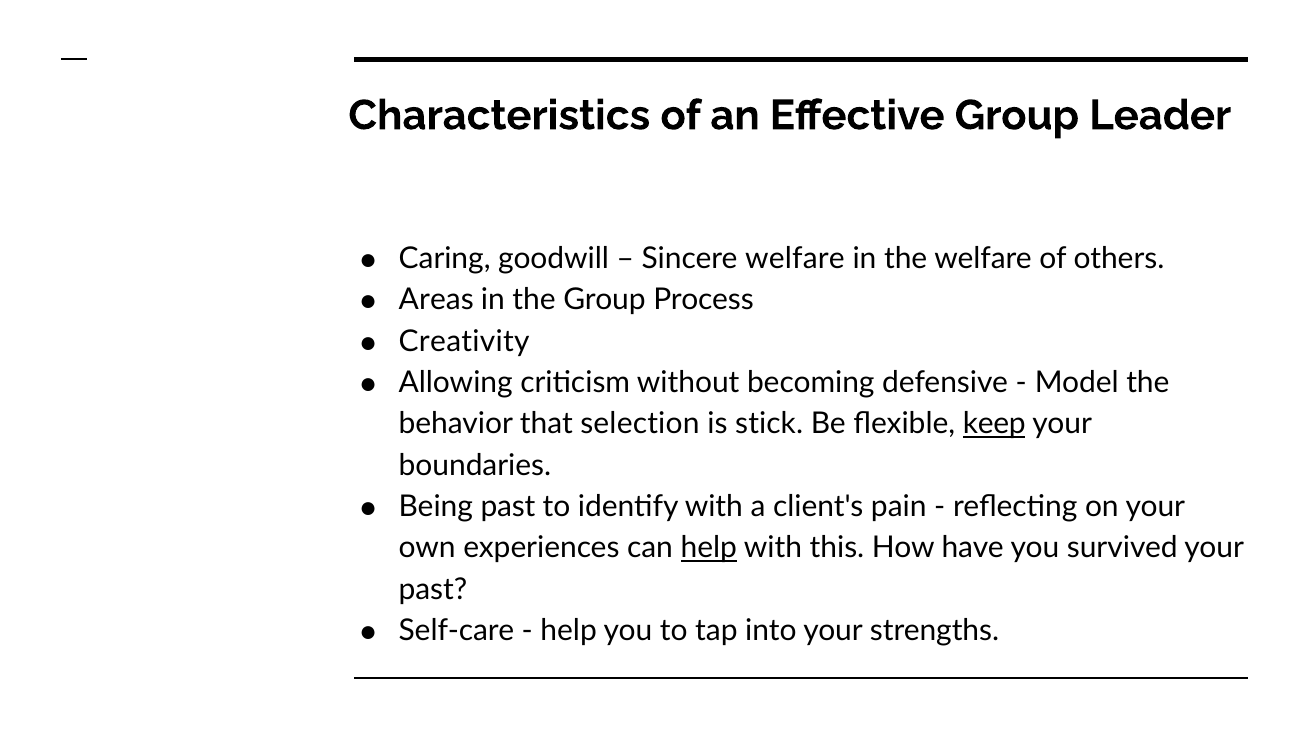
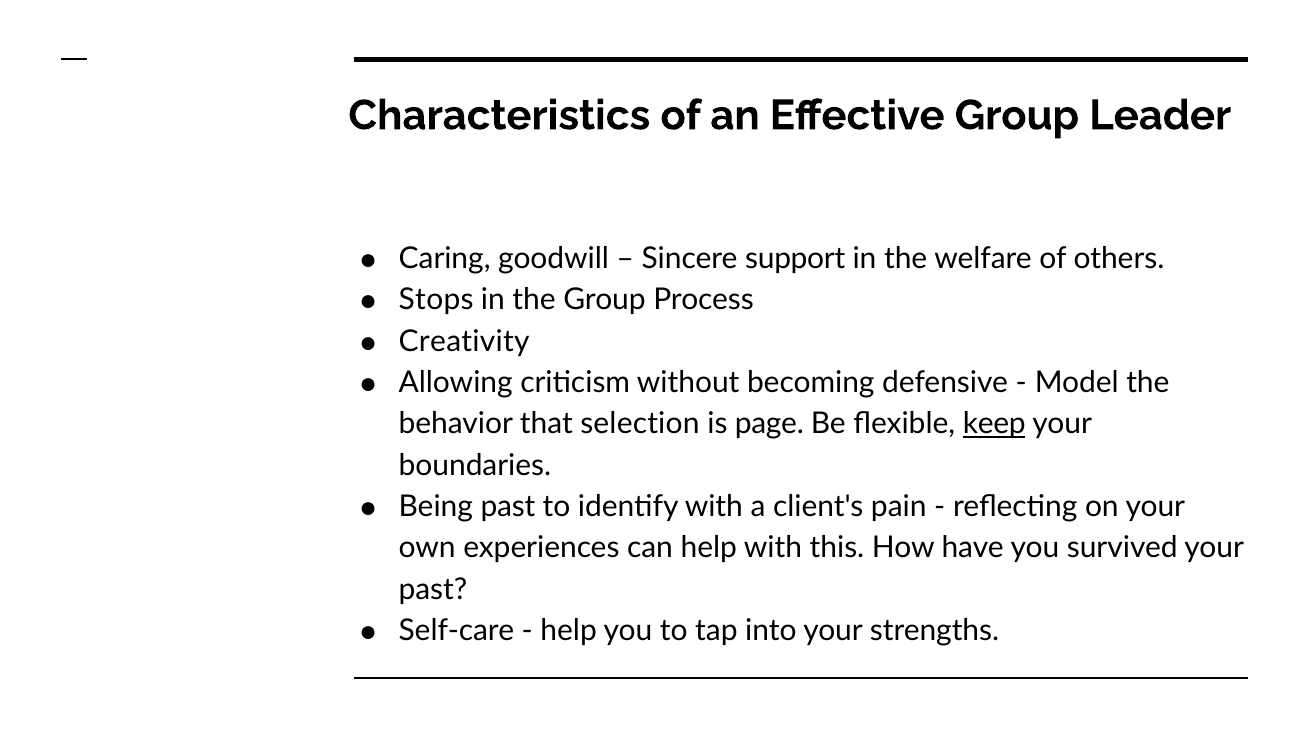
Sincere welfare: welfare -> support (795, 259)
Areas: Areas -> Stops (436, 300)
stick: stick -> page (769, 424)
help underline: present -> none (709, 548)
